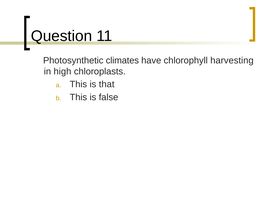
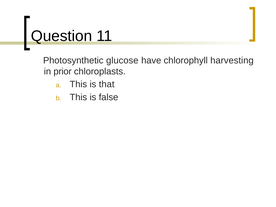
climates: climates -> glucose (122, 60)
high: high -> prior (63, 71)
